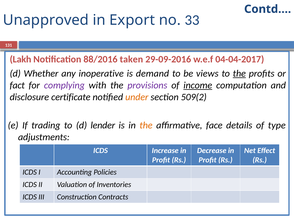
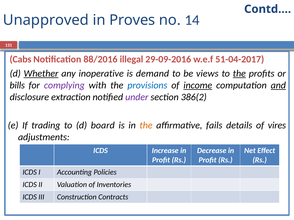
Export: Export -> Proves (132, 20)
33: 33 -> 14 (192, 20)
Lakh: Lakh -> Cabs (21, 59)
taken: taken -> illegal (131, 59)
04-04-2017: 04-04-2017 -> 51-04-2017 (240, 59)
Whether underline: none -> present (41, 74)
fact: fact -> bills (17, 85)
provisions colour: purple -> blue (147, 85)
and underline: none -> present (278, 85)
certificate: certificate -> extraction (71, 97)
under colour: orange -> purple (137, 97)
509(2: 509(2 -> 386(2 (194, 97)
lender: lender -> board (103, 126)
face: face -> fails (214, 126)
type: type -> vires (277, 126)
